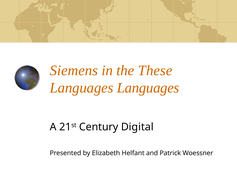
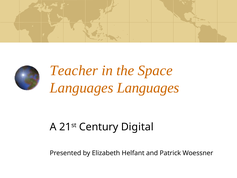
Siemens: Siemens -> Teacher (74, 70)
These: These -> Space (155, 70)
